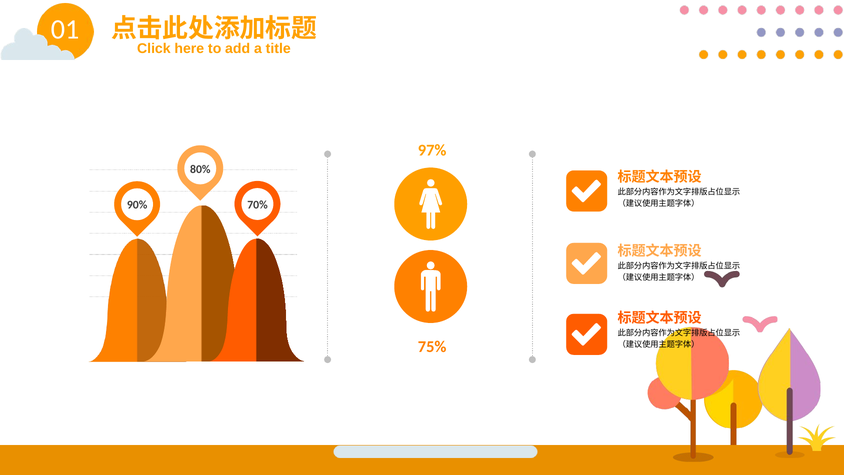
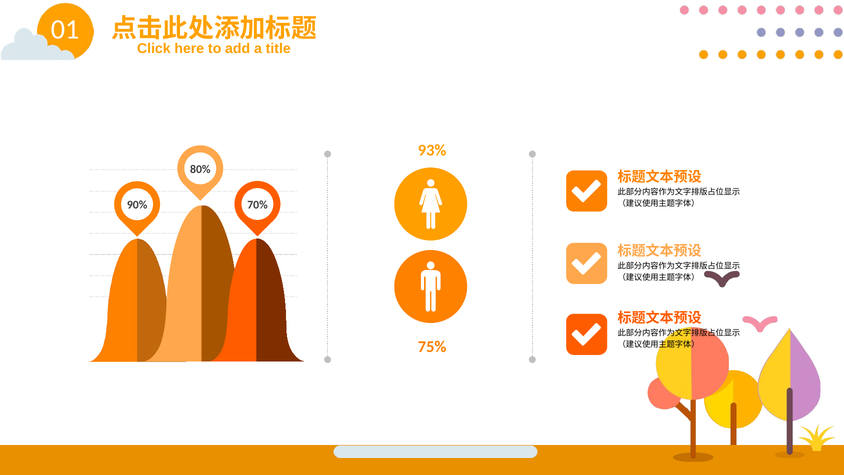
97%: 97% -> 93% (432, 150)
